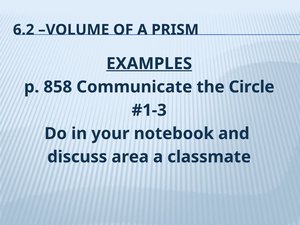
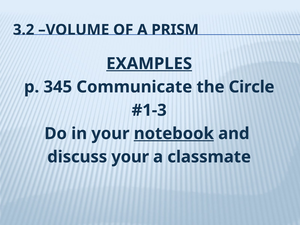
6.2: 6.2 -> 3.2 (24, 30)
858: 858 -> 345 (58, 87)
notebook underline: none -> present (174, 134)
discuss area: area -> your (130, 157)
